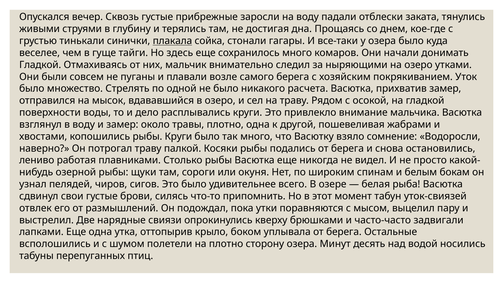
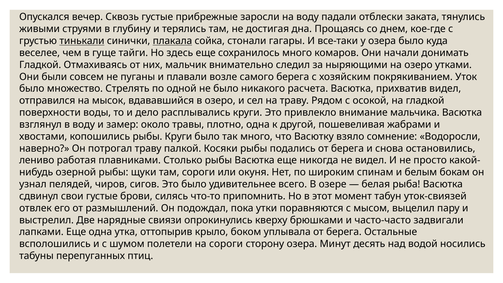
тинькали underline: none -> present (82, 41)
прихватив замер: замер -> видел (445, 89)
на плотно: плотно -> сороги (226, 244)
